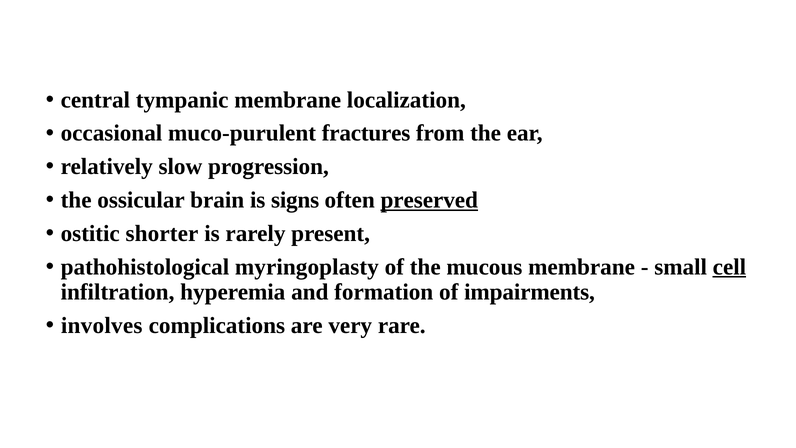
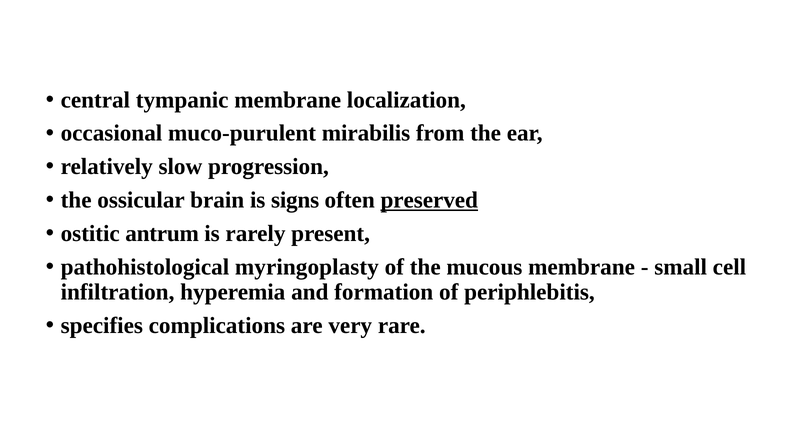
fractures: fractures -> mirabilis (366, 133)
shorter: shorter -> antrum (162, 233)
cell underline: present -> none (729, 267)
impairments: impairments -> periphlebitis (529, 292)
involves: involves -> specifies (102, 325)
